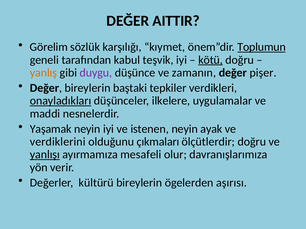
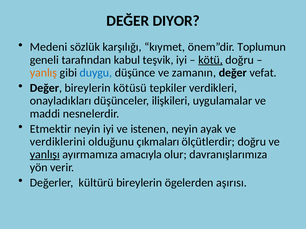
AITTIR: AITTIR -> DIYOR (176, 21)
Görelim: Görelim -> Medeni (49, 47)
Toplumun underline: present -> none (262, 47)
duygu colour: purple -> blue (96, 73)
pişer: pişer -> vefat (263, 73)
baştaki: baştaki -> kötüsü (130, 88)
onayladıkları underline: present -> none (61, 101)
ilkelere: ilkelere -> ilişkileri (171, 101)
Yaşamak: Yaşamak -> Etmektir (51, 129)
mesafeli: mesafeli -> amacıyla (141, 155)
